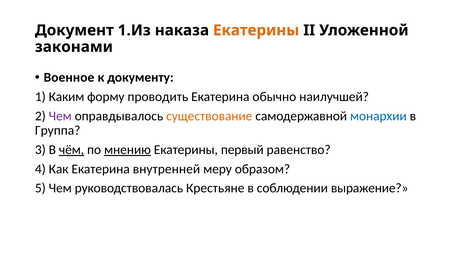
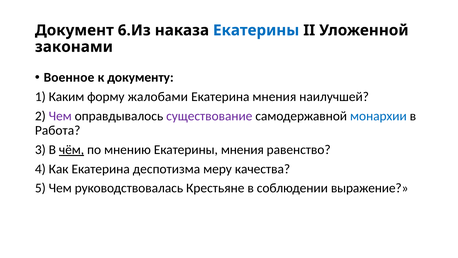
1.Из: 1.Из -> 6.Из (134, 30)
Екатерины colour: orange -> blue (256, 30)
проводить: проводить -> жалобами (158, 97)
Екатерина обычно: обычно -> мнения (274, 97)
существование colour: orange -> purple (209, 116)
Группа: Группа -> Работа (58, 130)
мнению underline: present -> none (127, 149)
Екатерины первый: первый -> мнения (242, 149)
внутренней: внутренней -> деспотизма (166, 169)
образом: образом -> качества (262, 169)
